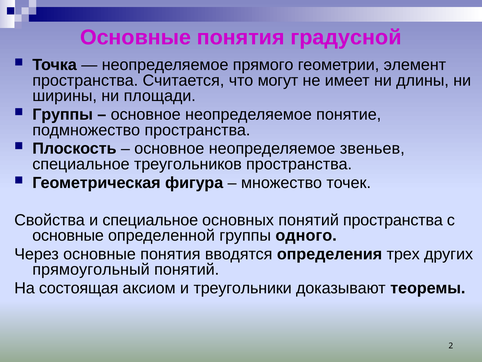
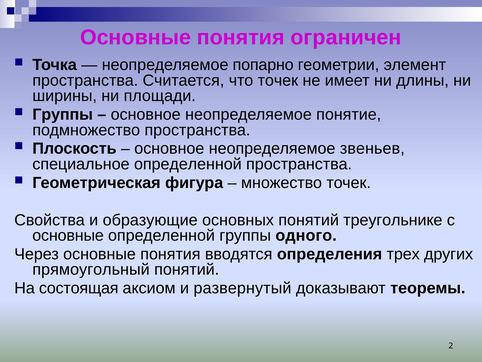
градусной: градусной -> ограничен (346, 37)
прямого: прямого -> попарно (263, 65)
что могут: могут -> точек (278, 80)
специальное треугольников: треугольников -> определенной (188, 164)
и специальное: специальное -> образующие (150, 220)
понятий пространства: пространства -> треугольнике (393, 220)
треугольники: треугольники -> развернутый (242, 288)
